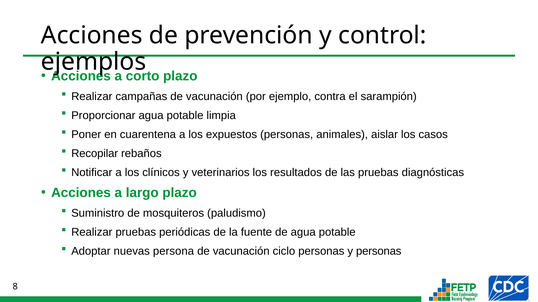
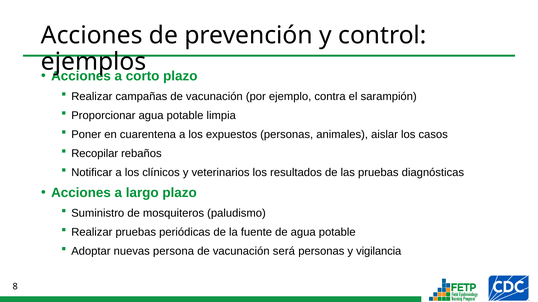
ciclo: ciclo -> será (284, 252)
y personas: personas -> vigilancia (379, 252)
